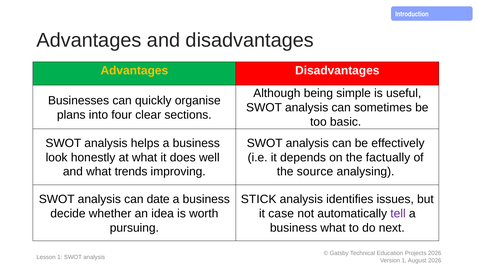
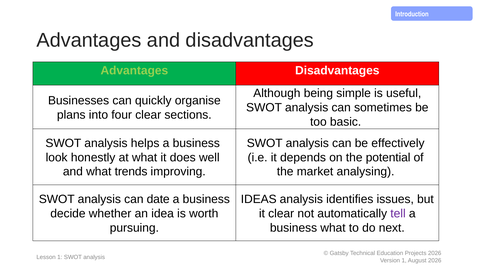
Advantages colour: yellow -> light green (134, 70)
factually: factually -> potential (388, 157)
source: source -> market (315, 172)
STICK: STICK -> IDEAS (259, 199)
it case: case -> clear (281, 213)
